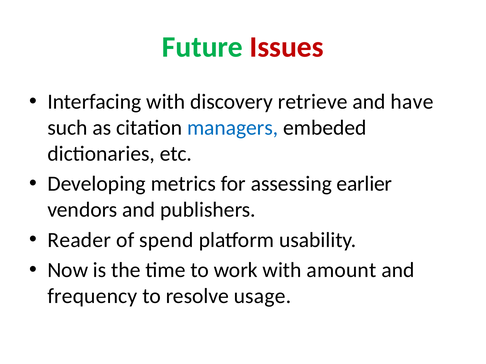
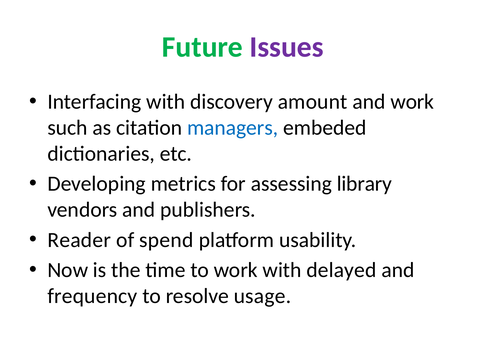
Issues colour: red -> purple (287, 47)
retrieve: retrieve -> amount (313, 102)
and have: have -> work (412, 102)
earlier: earlier -> library (364, 184)
amount: amount -> delayed (341, 270)
